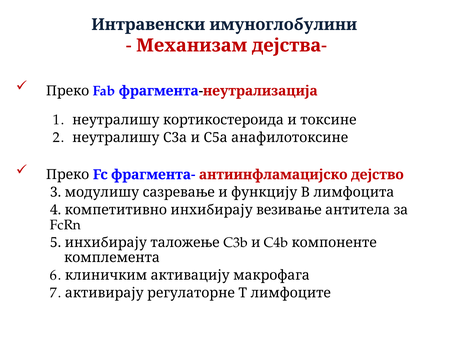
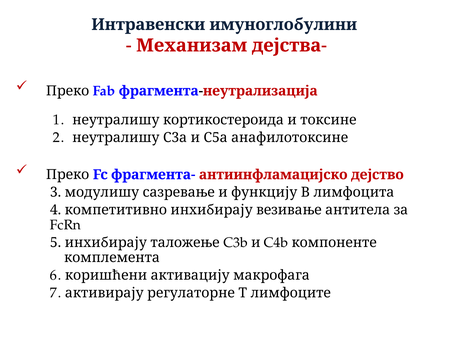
клиничким: клиничким -> коришћени (106, 275)
